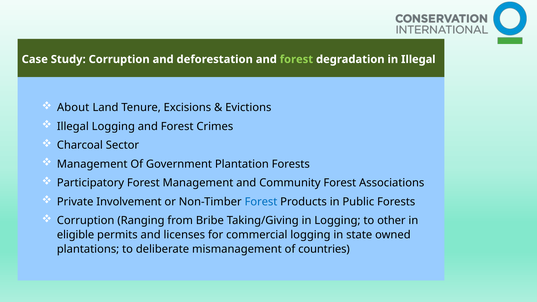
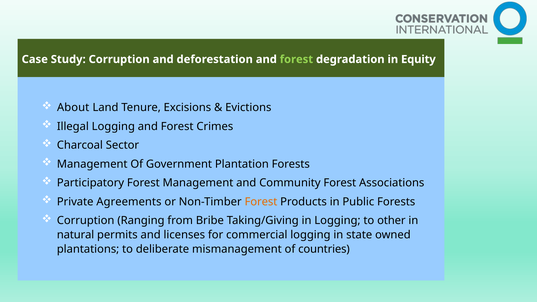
in Illegal: Illegal -> Equity (418, 59)
Involvement: Involvement -> Agreements (129, 202)
Forest colour: blue -> orange (261, 202)
eligible: eligible -> natural (76, 235)
